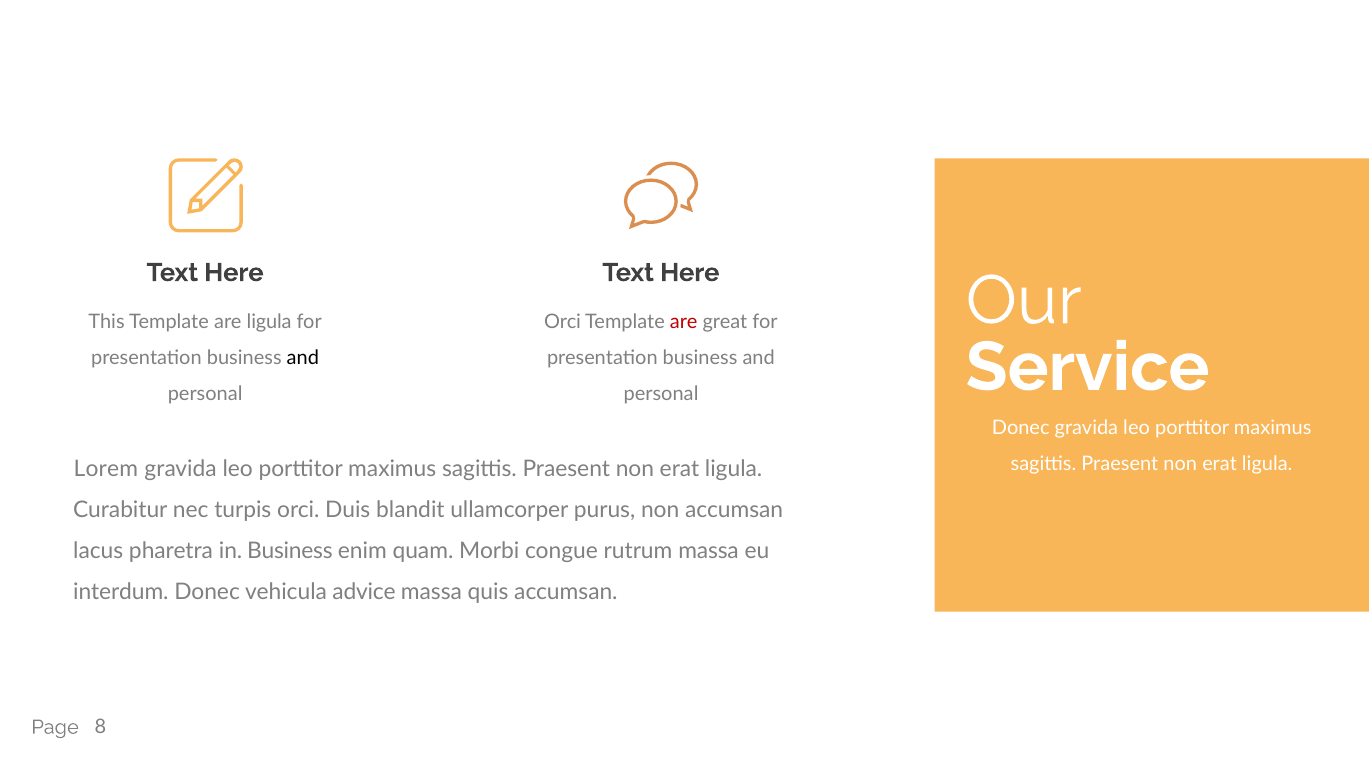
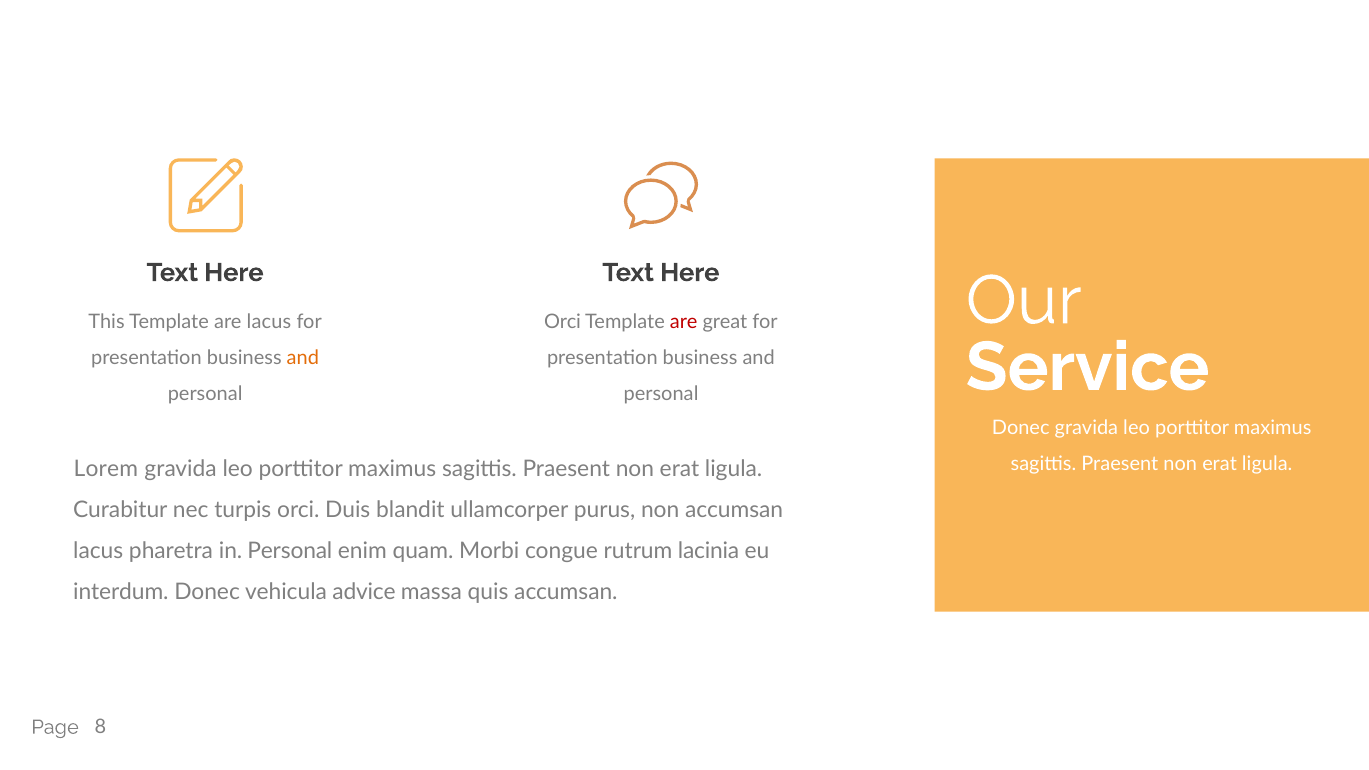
are ligula: ligula -> lacus (269, 322)
and colour: black -> orange (303, 358)
in Business: Business -> Personal (290, 551)
rutrum massa: massa -> lacinia (709, 551)
